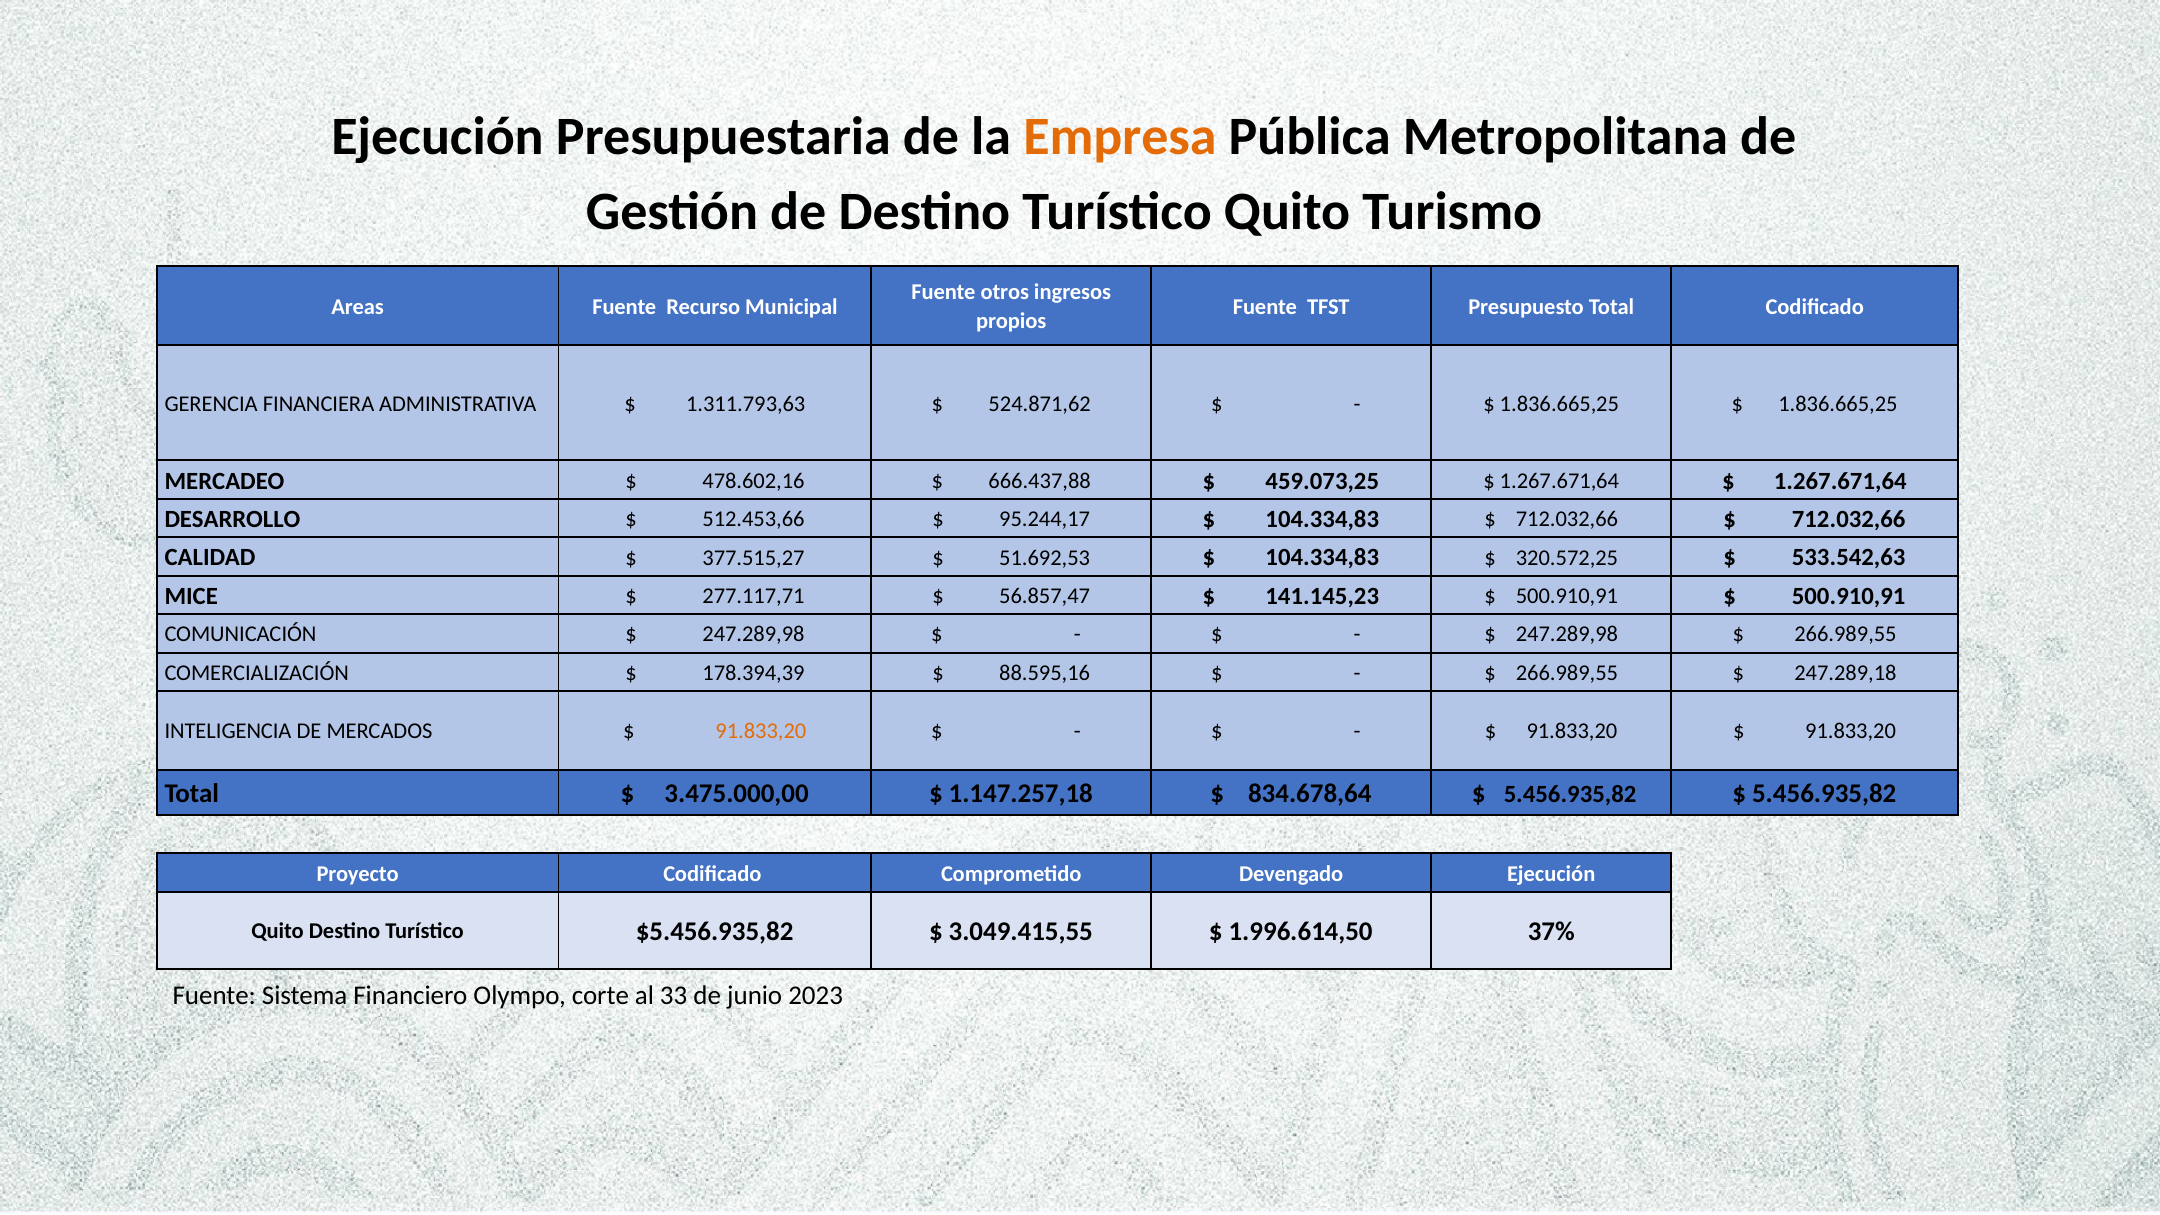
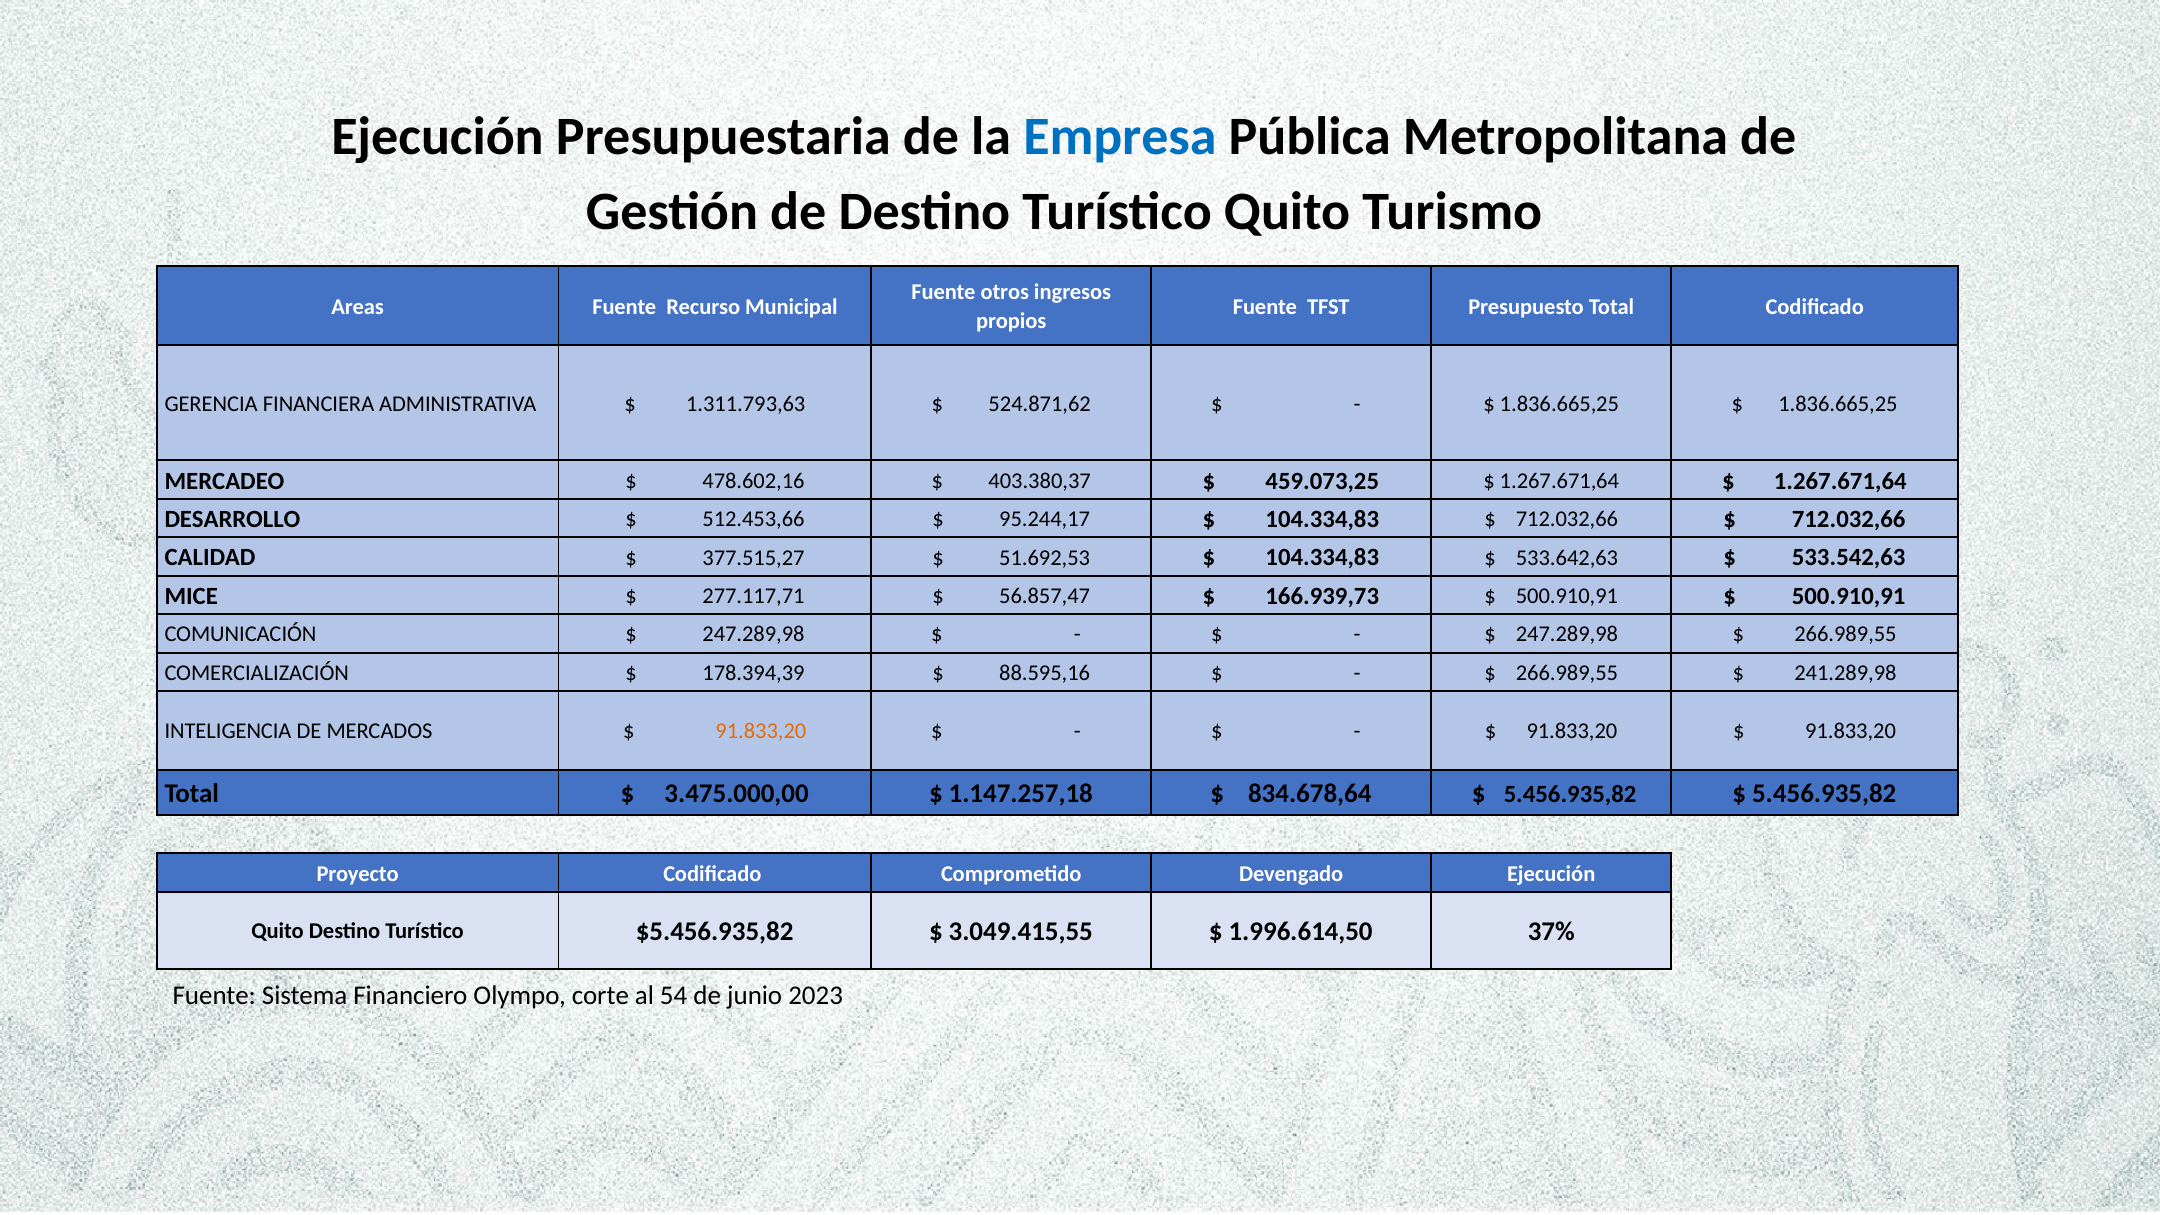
Empresa colour: orange -> blue (1120, 137)
666.437,88: 666.437,88 -> 403.380,37 (1040, 481)
320.572,25: 320.572,25 -> 533.642,63 (1567, 558)
141.145,23: 141.145,23 -> 166.939,73 (1322, 596)
247.289,18: 247.289,18 -> 241.289,98 (1845, 673)
33: 33 -> 54 (674, 995)
